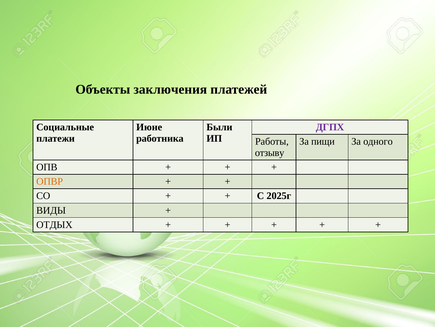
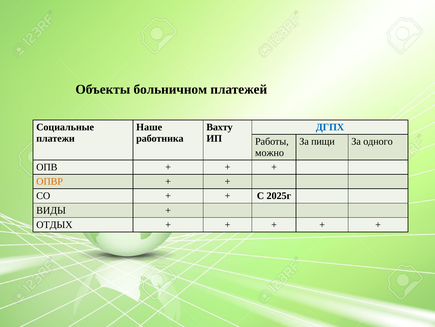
заключения: заключения -> больничном (170, 89)
Июне: Июне -> Наше (149, 127)
Были: Были -> Вахту (219, 127)
ДГПХ colour: purple -> blue (330, 127)
отзыву: отзыву -> можно (270, 152)
